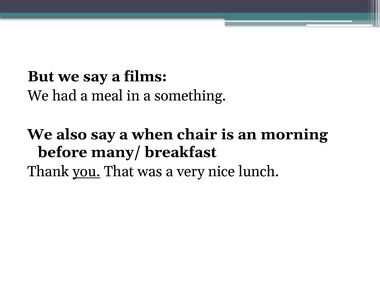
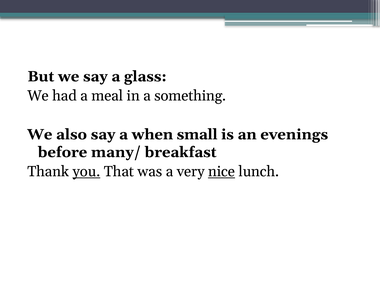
films: films -> glass (145, 76)
chair: chair -> small (197, 134)
morning: morning -> evenings (294, 134)
nice underline: none -> present (222, 172)
